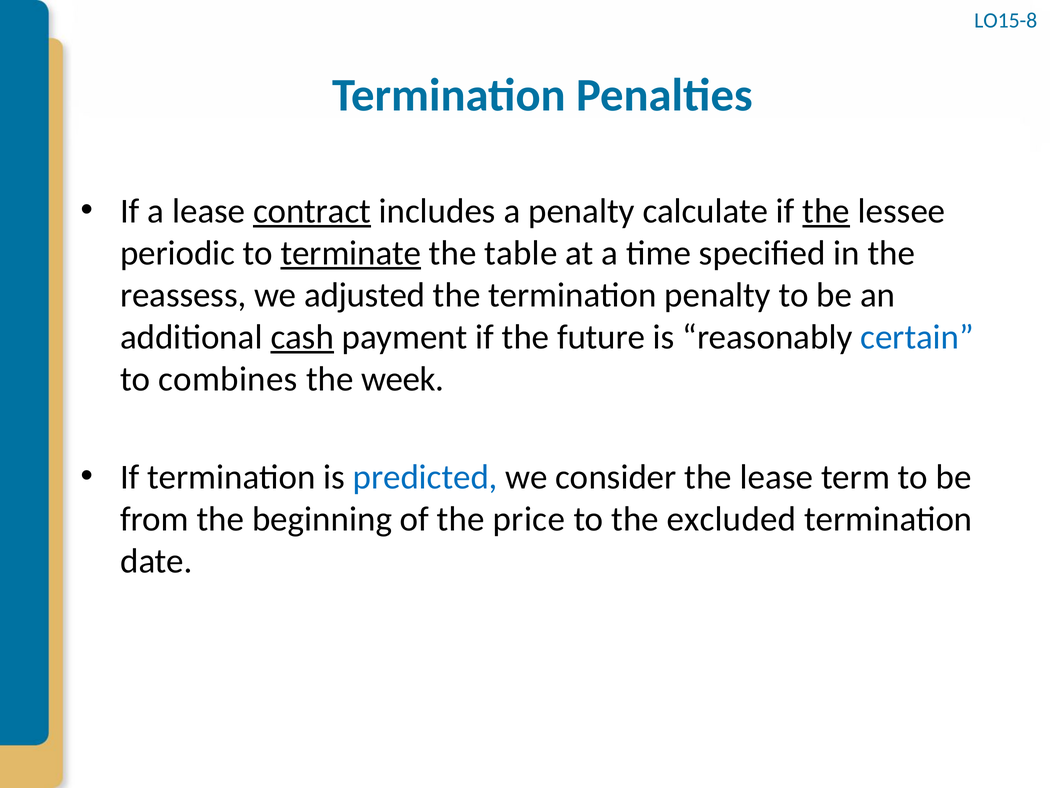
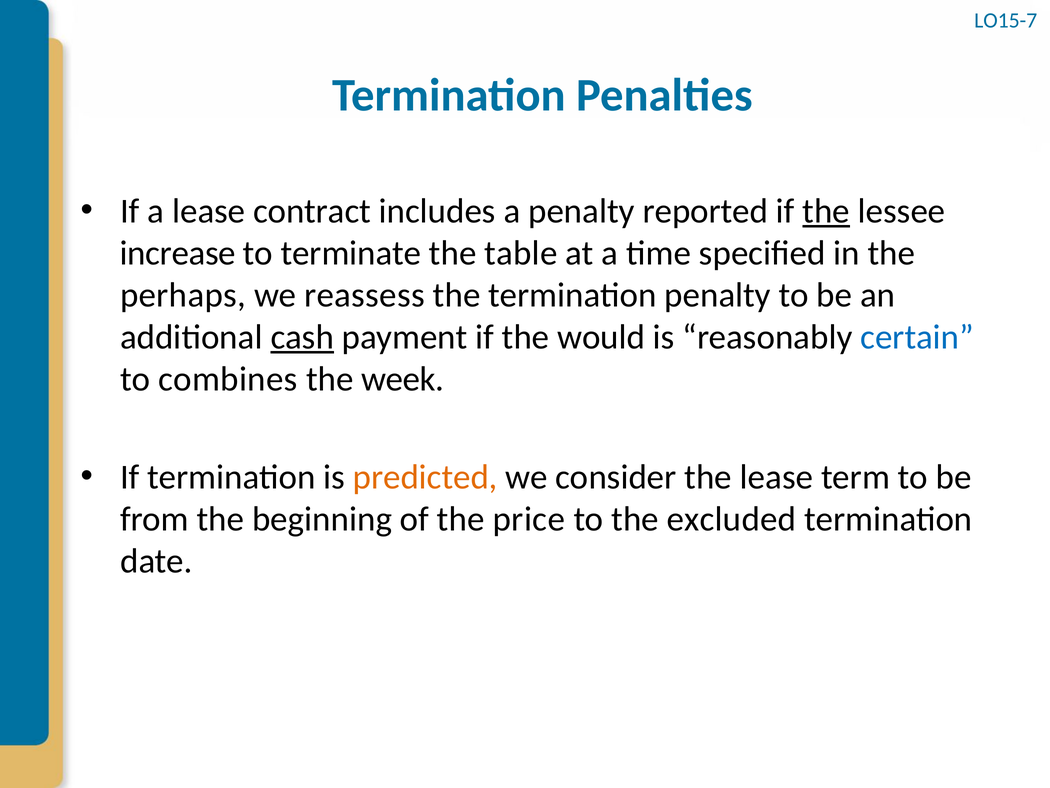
LO15-8: LO15-8 -> LO15-7 (1006, 21)
contract underline: present -> none (312, 211)
calculate: calculate -> reported (705, 211)
periodic: periodic -> increase (178, 253)
terminate underline: present -> none (351, 253)
reassess: reassess -> perhaps (183, 295)
adjusted: adjusted -> reassess (364, 295)
future: future -> would (601, 337)
predicted colour: blue -> orange (425, 477)
